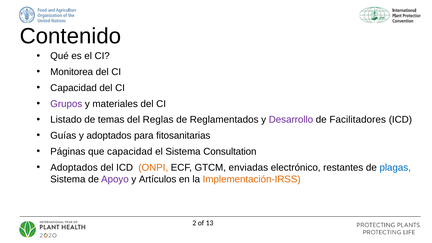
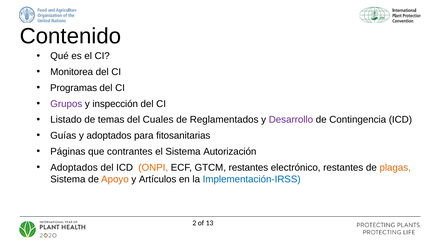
Capacidad: Capacidad -> Programas (74, 88)
materiales: materiales -> inspección (115, 104)
Reglas: Reglas -> Cuales (158, 120)
Facilitadores: Facilitadores -> Contingencia (358, 120)
que capacidad: capacidad -> contrantes (130, 152)
Consultation: Consultation -> Autorización (230, 152)
GTCM enviadas: enviadas -> restantes (248, 167)
plagas colour: blue -> orange (395, 167)
Apoyo colour: purple -> orange (115, 179)
Implementación-IRSS colour: orange -> blue (252, 179)
